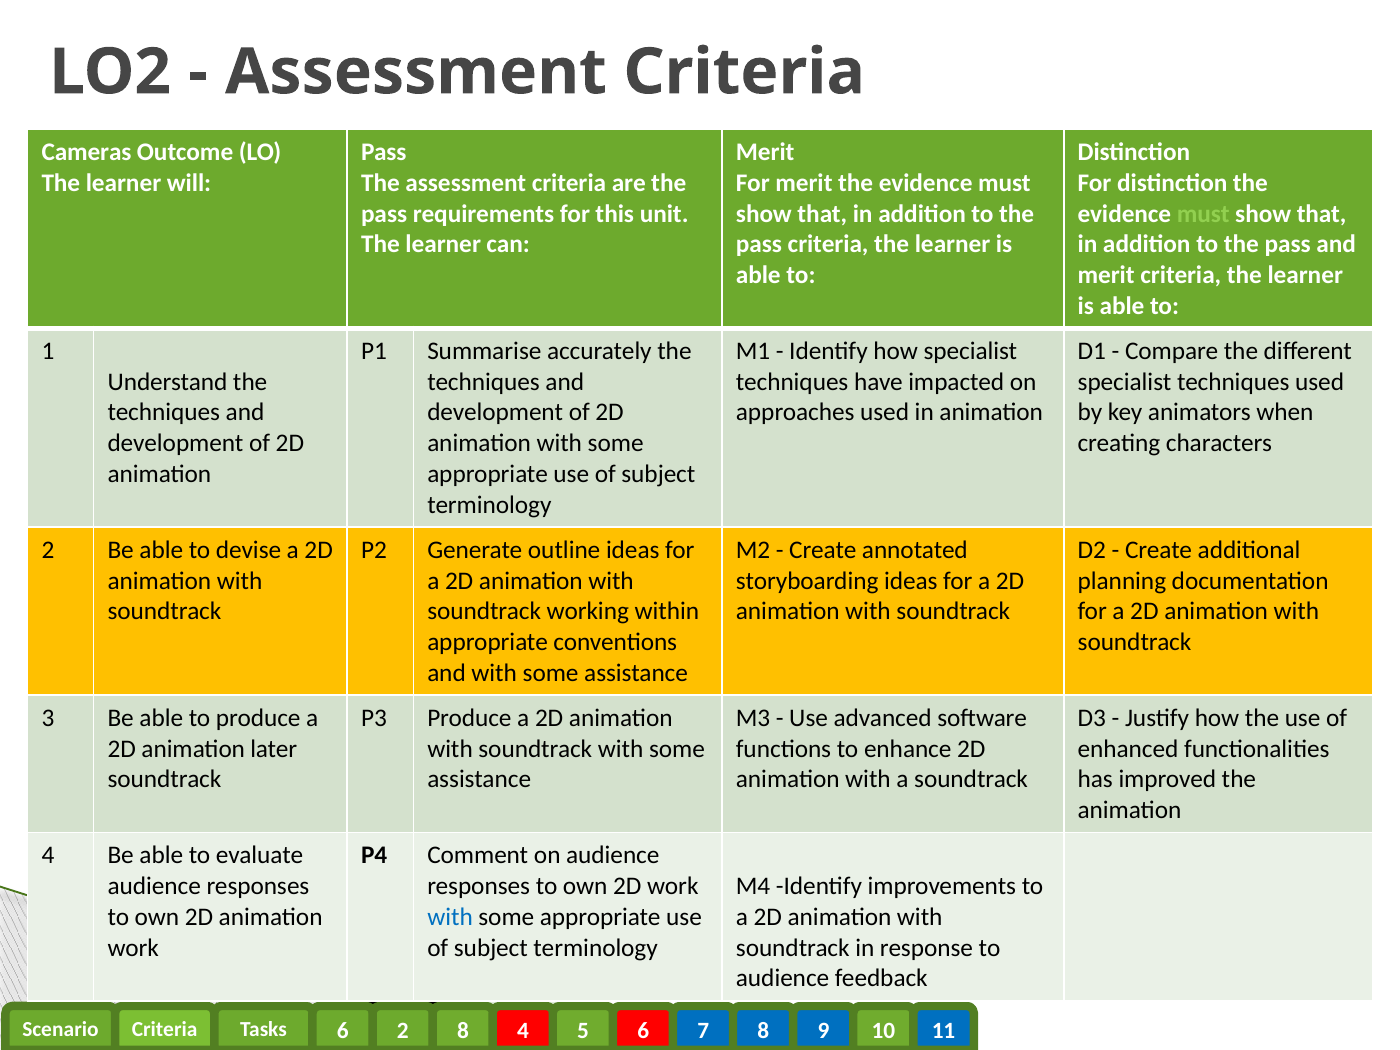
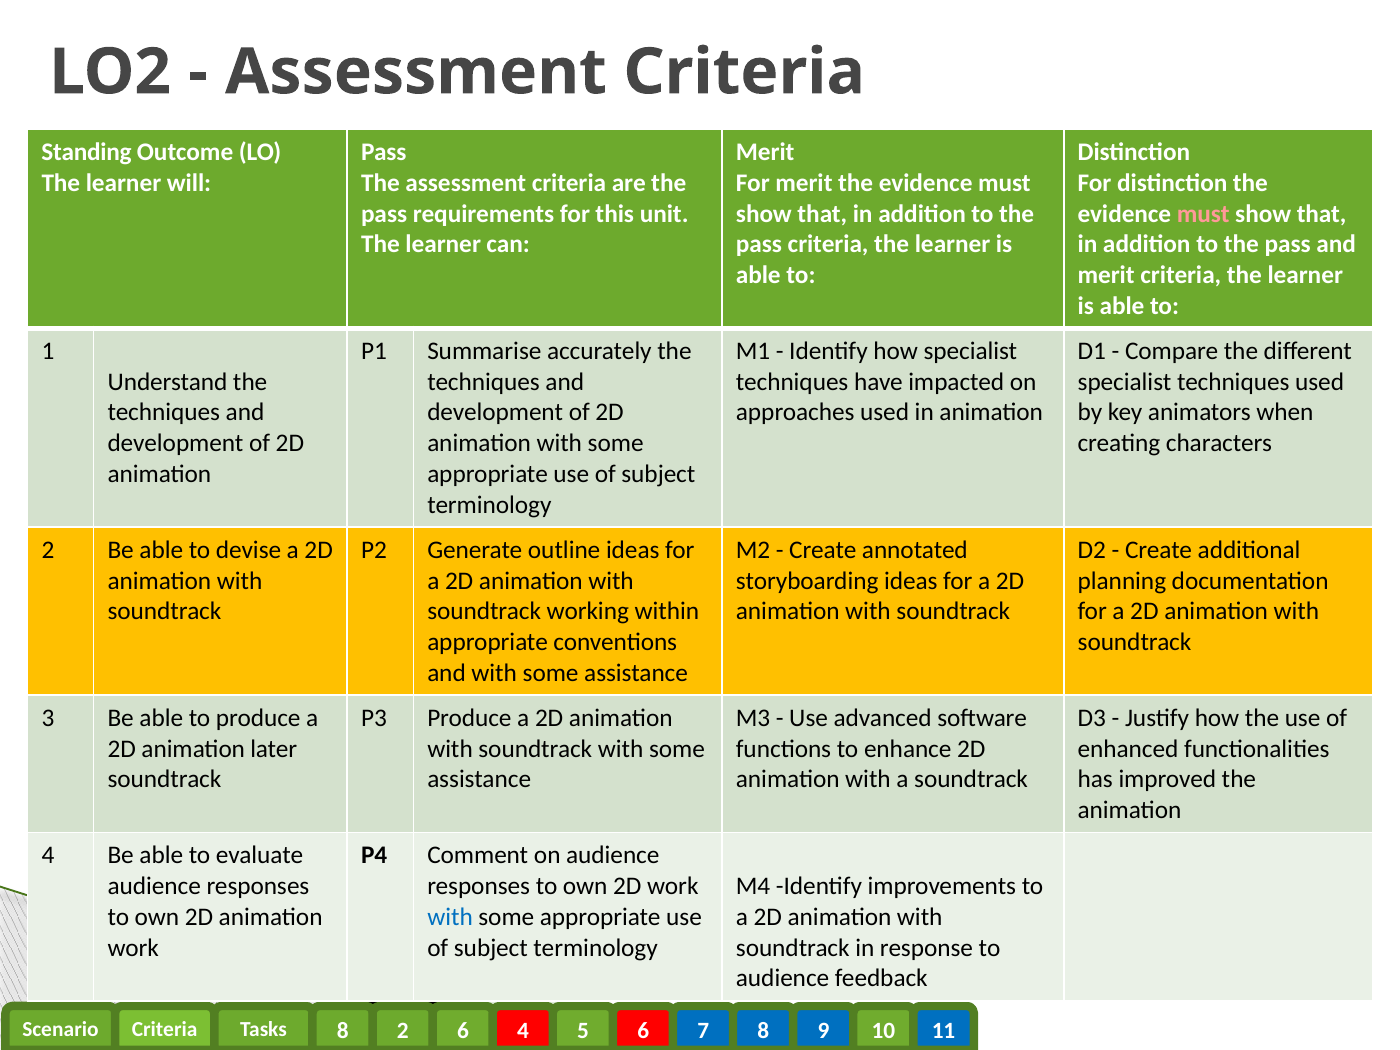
Cameras: Cameras -> Standing (87, 152)
must colour: light green -> pink (1203, 214)
6: 6 -> 8 (343, 1031)
2 8: 8 -> 6 (463, 1031)
